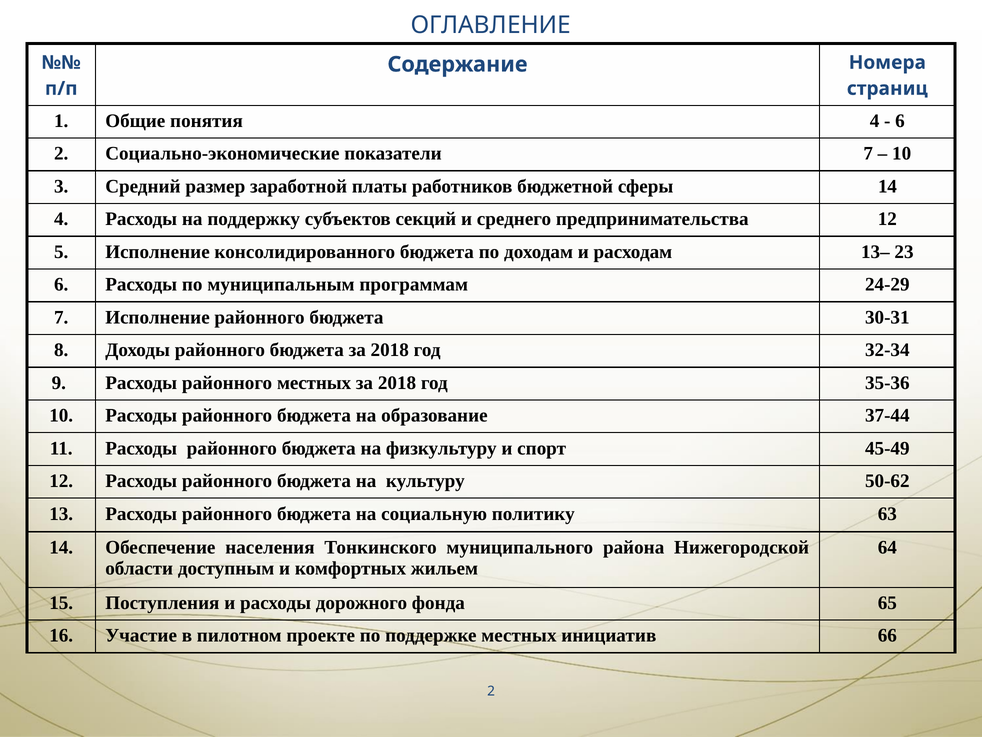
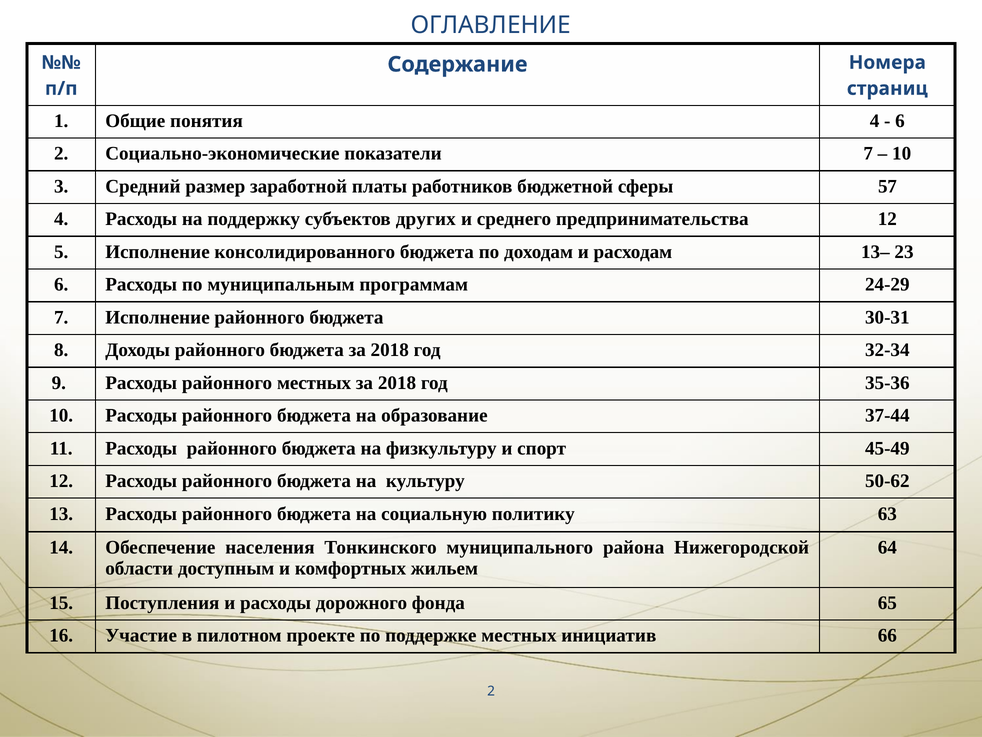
сферы 14: 14 -> 57 (887, 186)
секций: секций -> других (426, 219)
